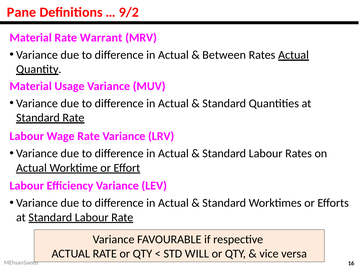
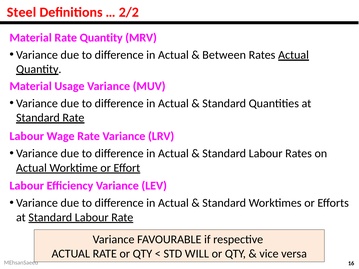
Pane: Pane -> Steel (22, 12)
9/2: 9/2 -> 2/2 (129, 12)
Rate Warrant: Warrant -> Quantity (101, 38)
